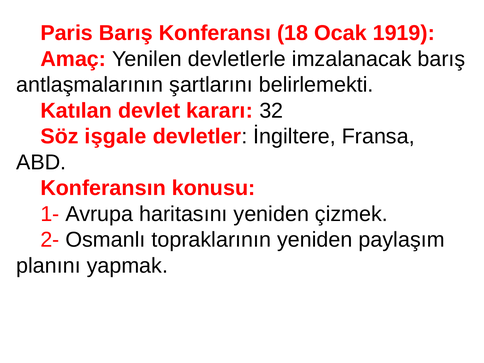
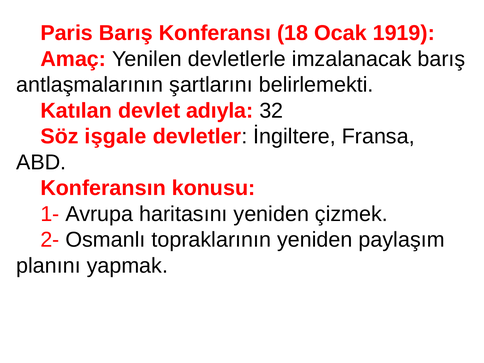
kararı: kararı -> adıyla (220, 111)
